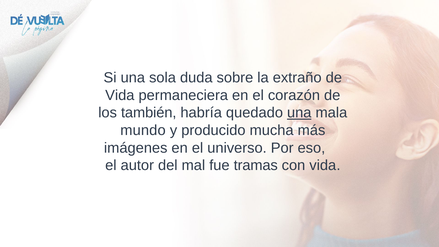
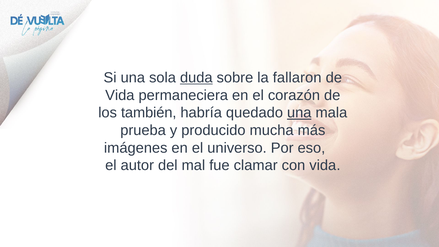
duda underline: none -> present (196, 78)
extraño: extraño -> fallaron (297, 78)
mundo: mundo -> prueba (143, 130)
tramas: tramas -> clamar (256, 165)
